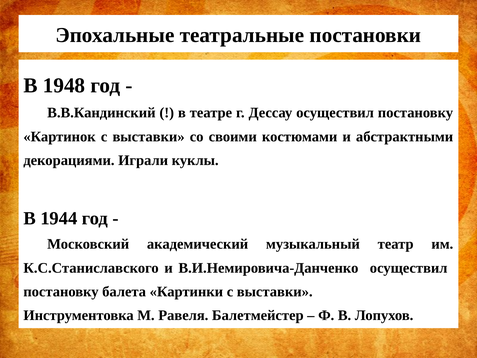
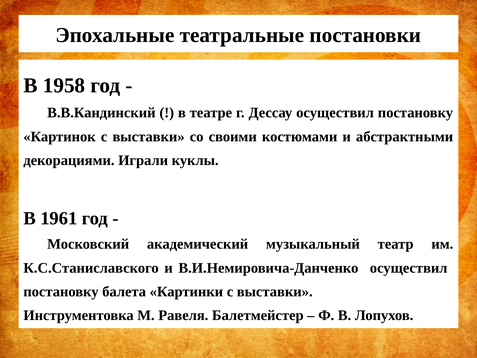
1948: 1948 -> 1958 (64, 85)
1944: 1944 -> 1961 (59, 218)
